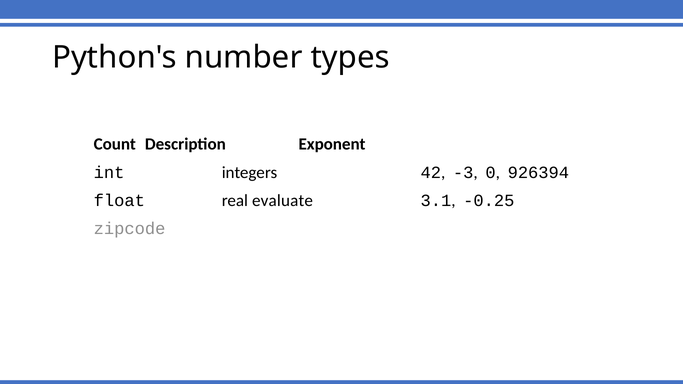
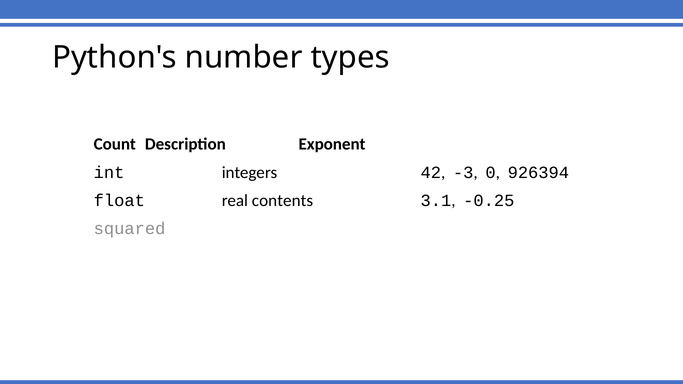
evaluate: evaluate -> contents (283, 201)
zipcode: zipcode -> squared (130, 229)
